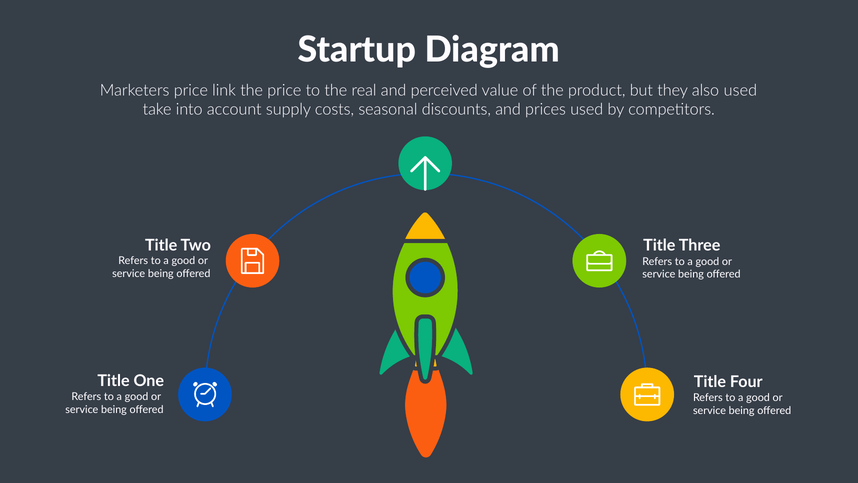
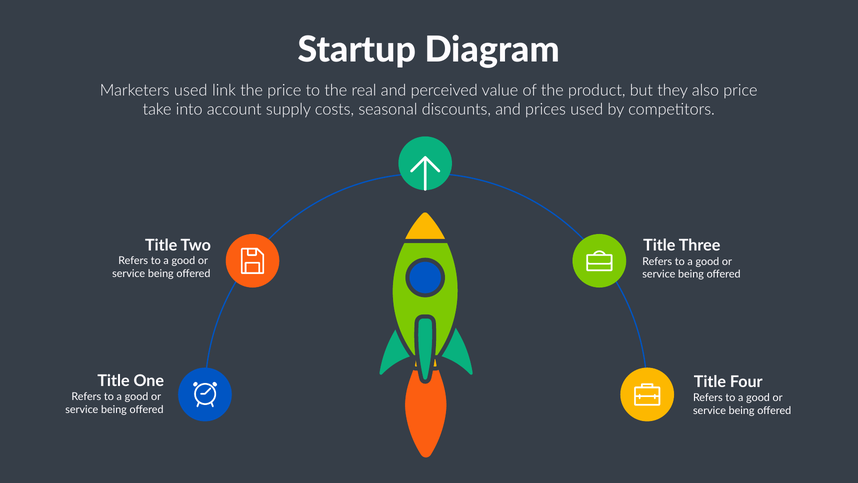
Marketers price: price -> used (191, 90)
also used: used -> price (740, 90)
